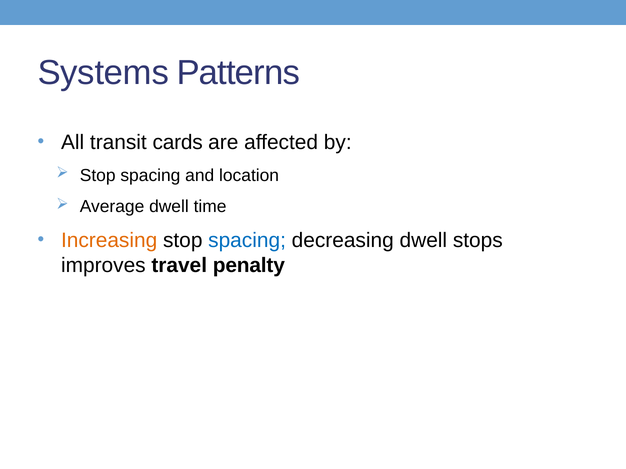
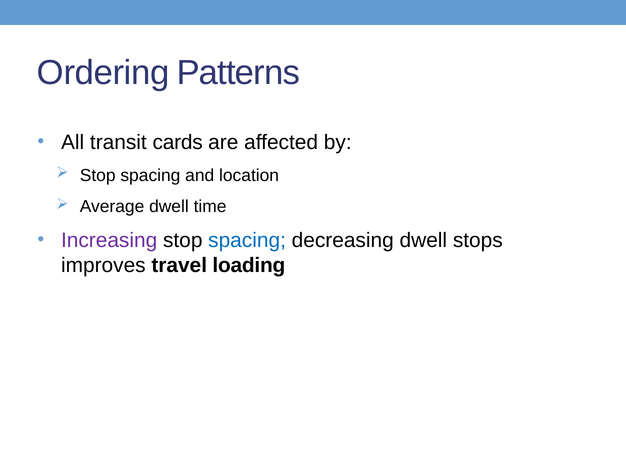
Systems: Systems -> Ordering (103, 73)
Increasing colour: orange -> purple (109, 240)
penalty: penalty -> loading (249, 265)
